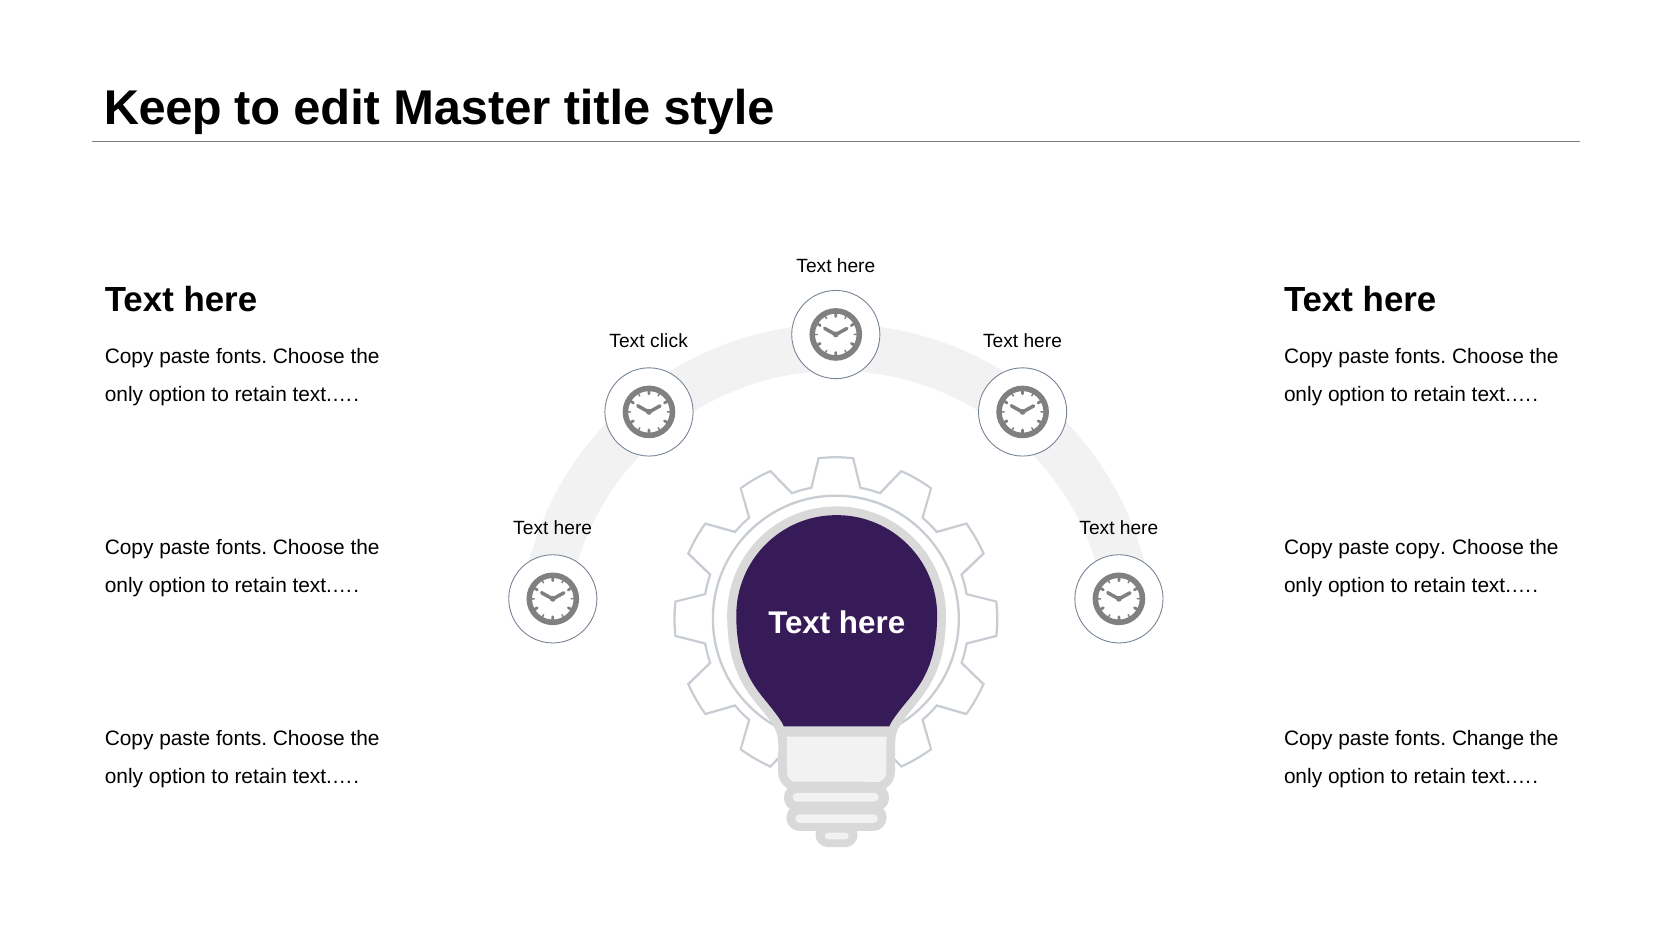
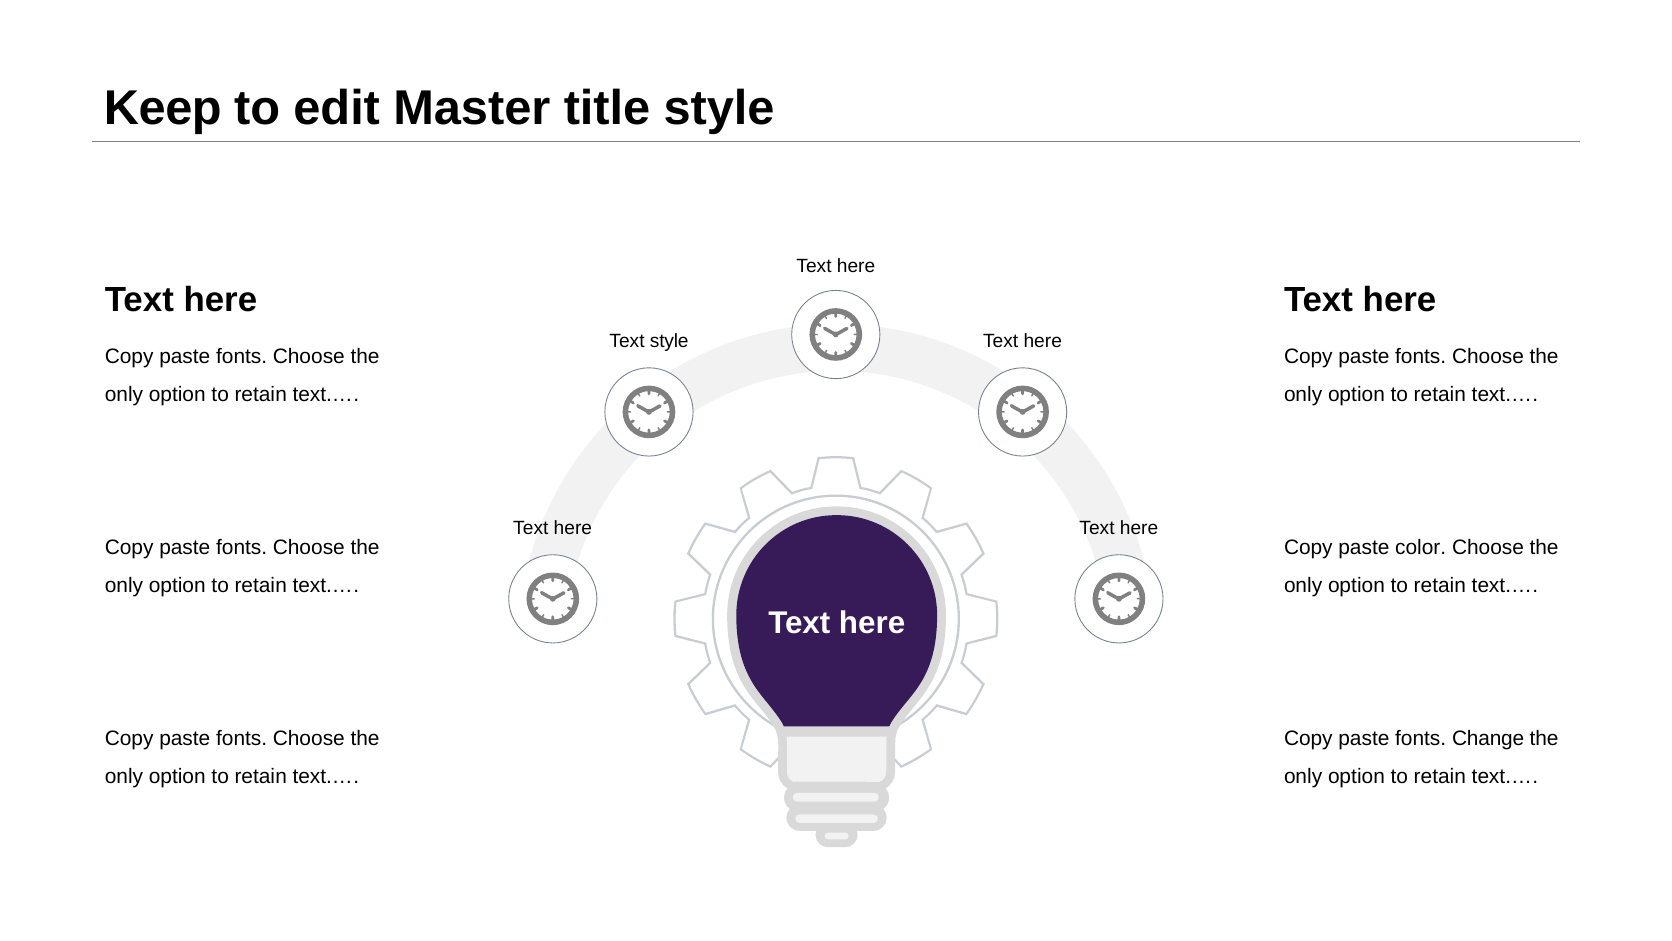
Text click: click -> style (669, 341)
paste copy: copy -> color (1421, 548)
